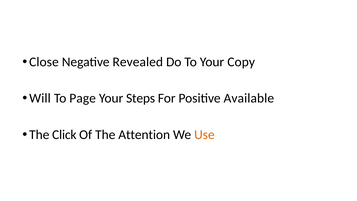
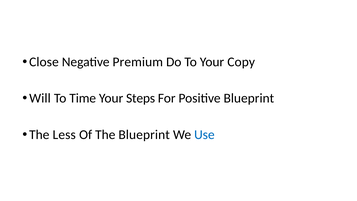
Revealed: Revealed -> Premium (138, 62)
Page: Page -> Time (83, 98)
Positive Available: Available -> Blueprint (249, 98)
Click: Click -> Less (64, 135)
The Attention: Attention -> Blueprint (144, 135)
Use colour: orange -> blue (204, 135)
